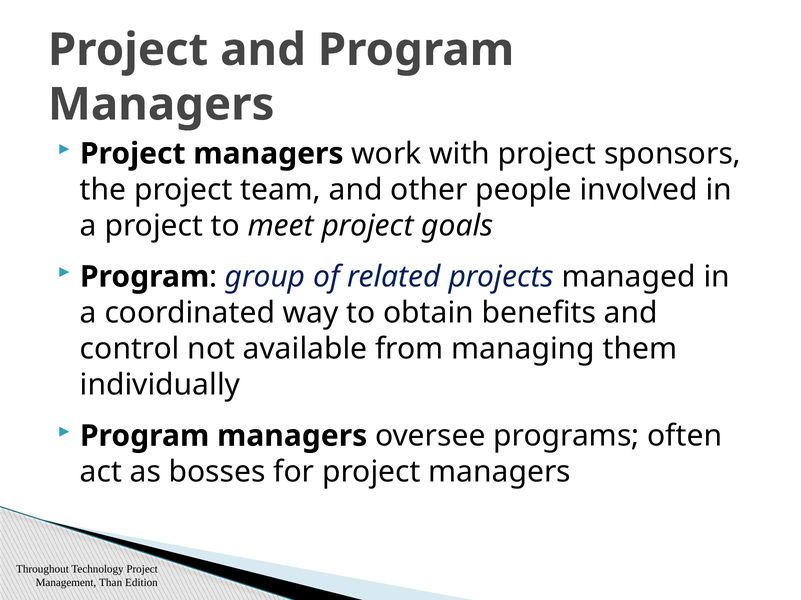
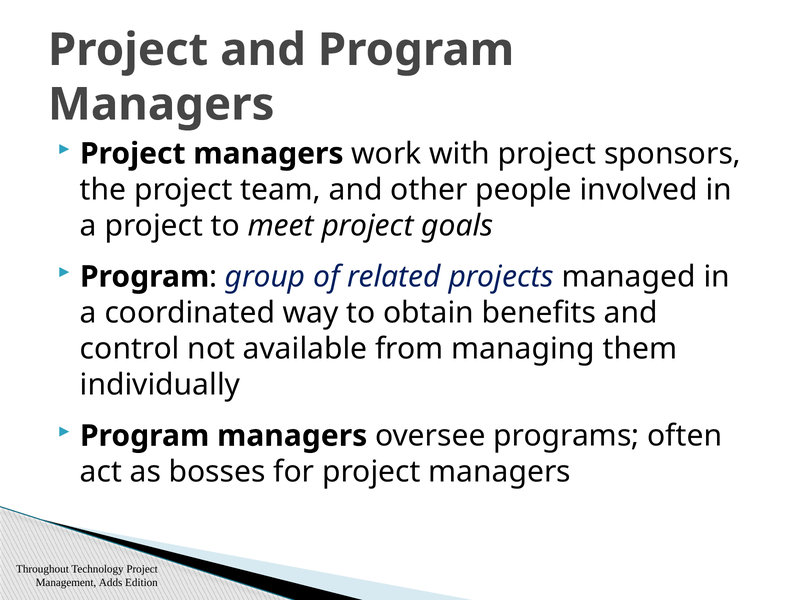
Than: Than -> Adds (111, 583)
